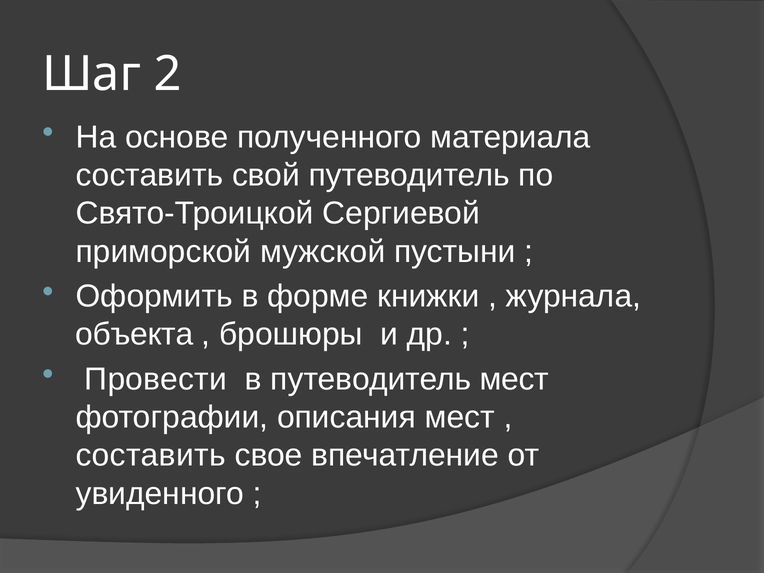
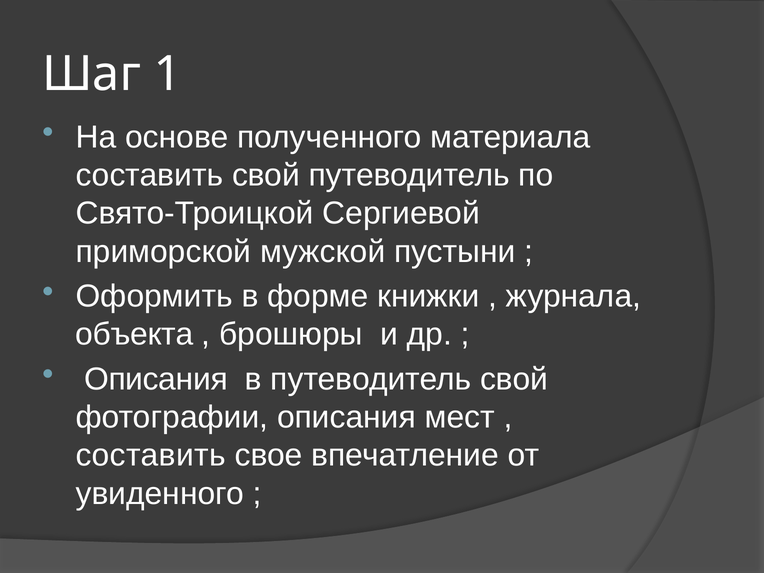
2: 2 -> 1 (168, 74)
Провести: Провести -> Описания (156, 379)
путеводитель мест: мест -> свой (514, 379)
